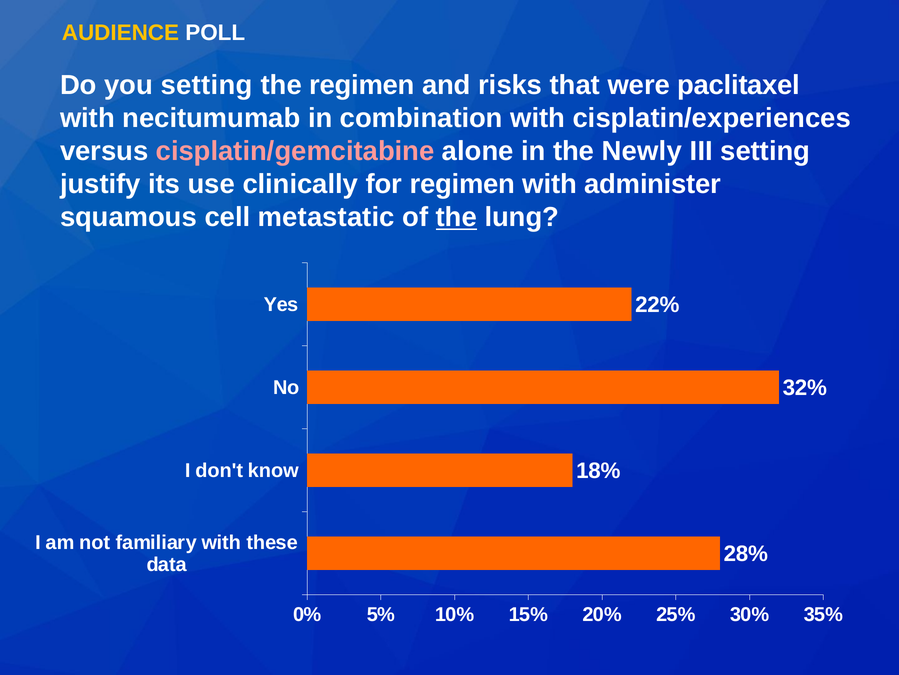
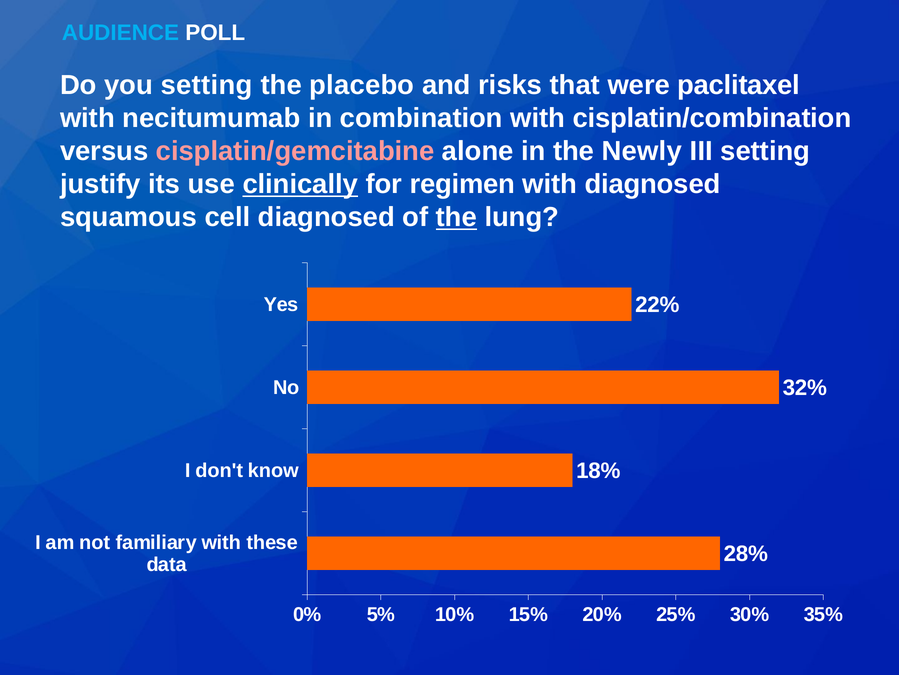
AUDIENCE colour: yellow -> light blue (120, 33)
the regimen: regimen -> placebo (362, 85)
cisplatin/experiences: cisplatin/experiences -> cisplatin/combination (712, 118)
clinically underline: none -> present (300, 184)
with administer: administer -> diagnosed (653, 184)
cell metastatic: metastatic -> diagnosed (326, 217)
